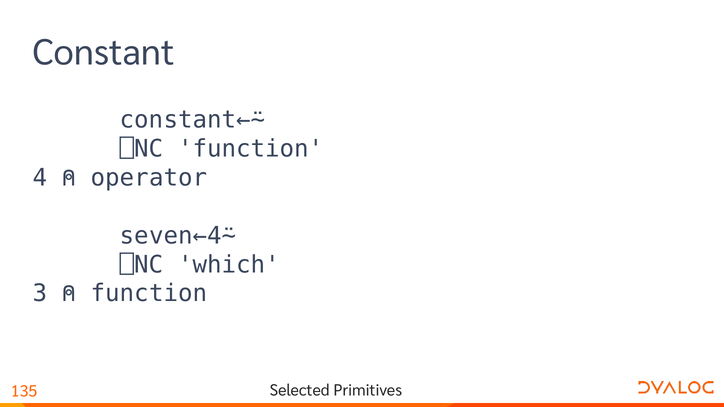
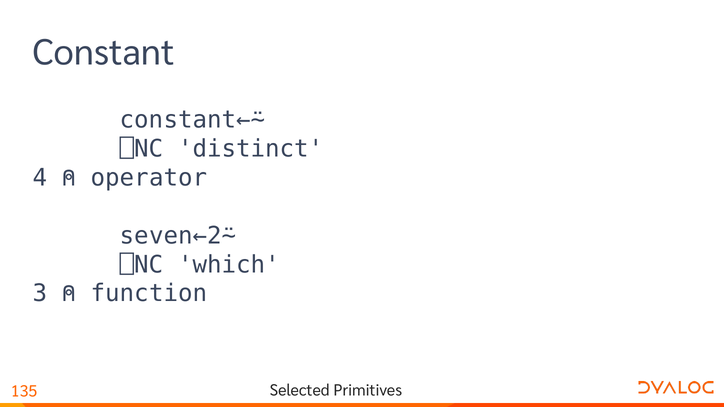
⎕NC function: function -> distinct (251, 149)
seven←4⍨: seven←4⍨ -> seven←2⍨ (178, 236)
